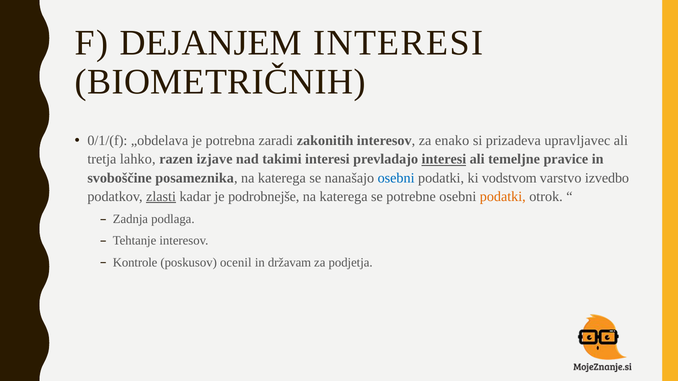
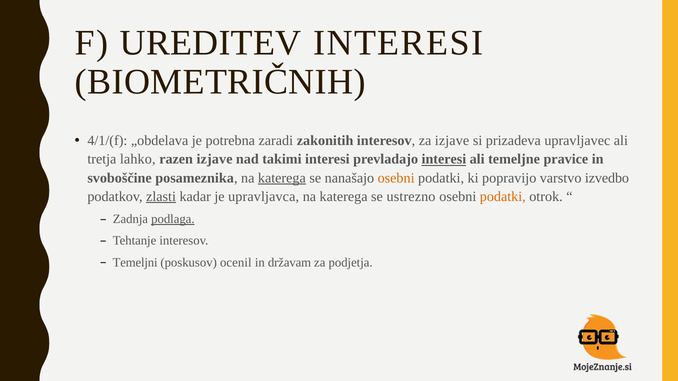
DEJANJEM: DEJANJEM -> UREDITEV (211, 43)
0/1/(f: 0/1/(f -> 4/1/(f (107, 141)
za enako: enako -> izjave (452, 141)
katerega underline: none -> present (282, 178)
osebni colour: blue -> orange (396, 178)
vodstvom: vodstvom -> popravijo (509, 178)
podrobnejše: podrobnejše -> upravljavca (264, 197)
potrebne: potrebne -> ustrezno (411, 197)
podlaga underline: none -> present (173, 219)
Kontrole: Kontrole -> Temeljni (135, 263)
